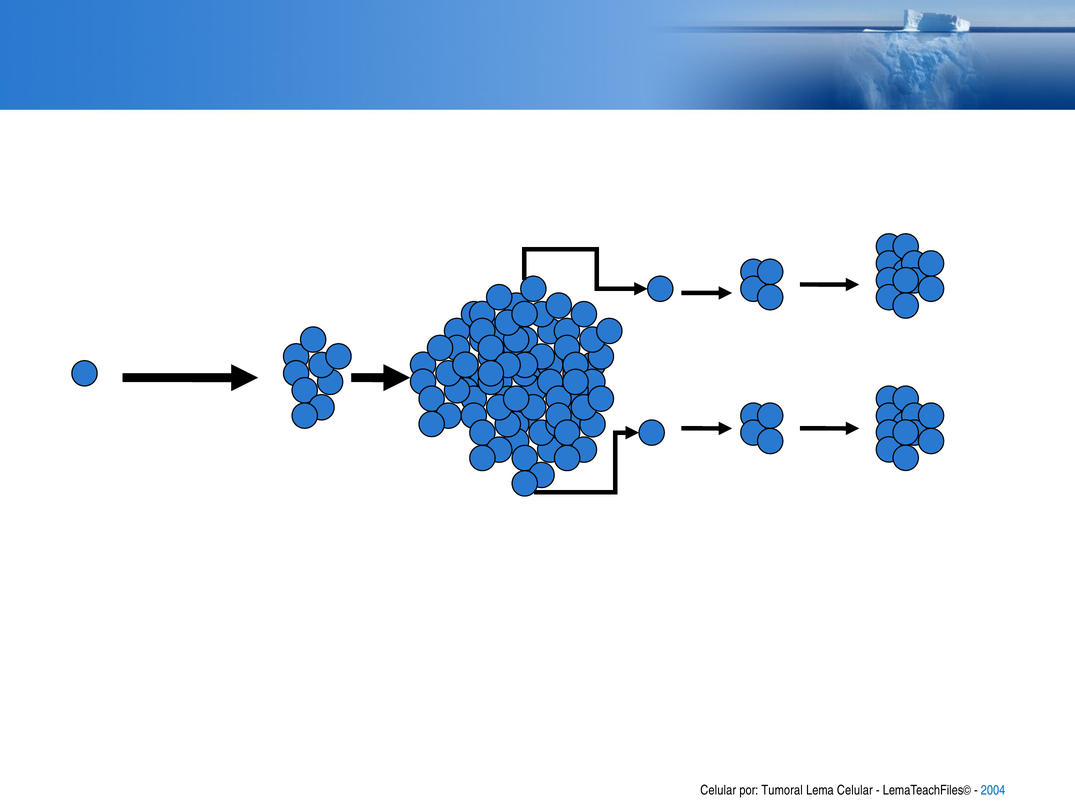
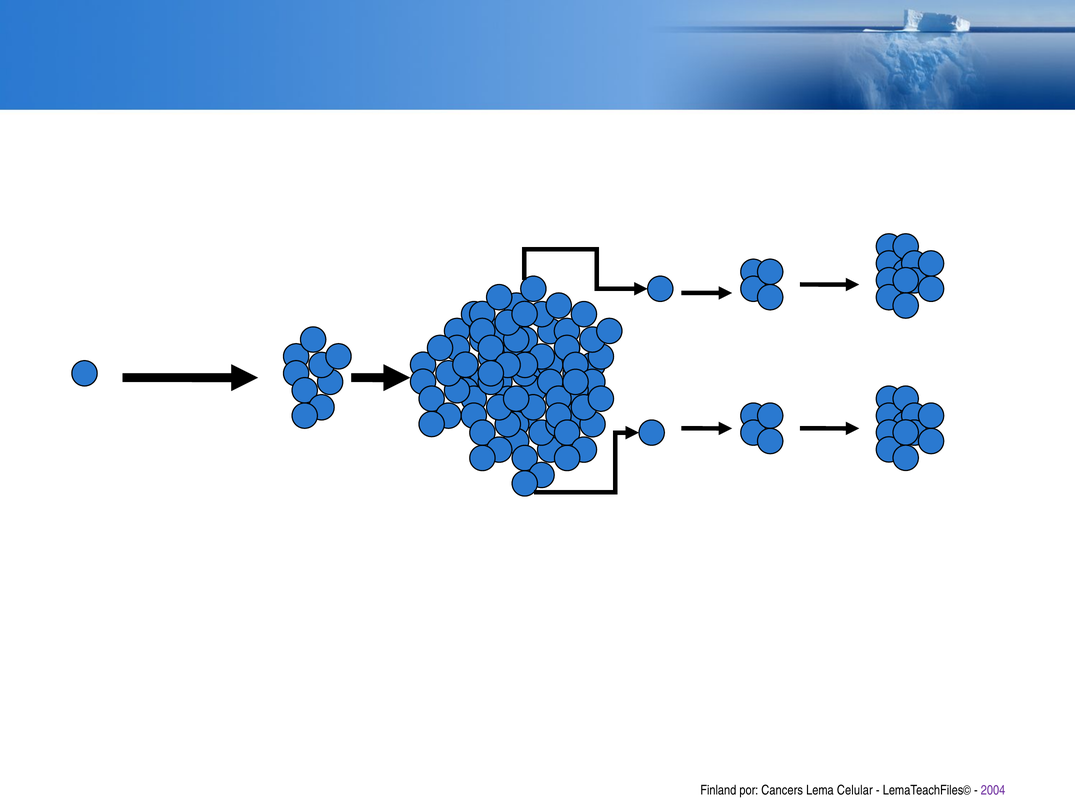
Celular: Celular -> Finland (718, 791)
Tumoral: Tumoral -> Cancers (782, 791)
2004 colour: blue -> purple (993, 791)
